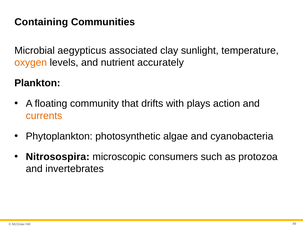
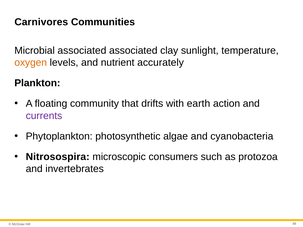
Containing: Containing -> Carnivores (41, 22)
Microbial aegypticus: aegypticus -> associated (82, 51)
plays: plays -> earth (198, 104)
currents colour: orange -> purple (44, 116)
